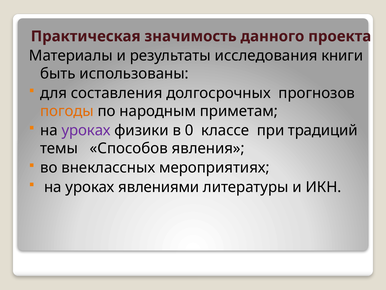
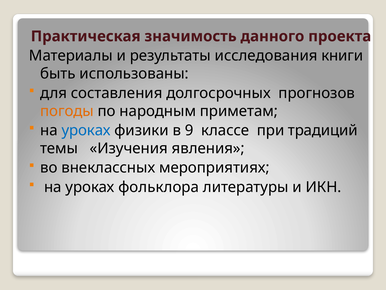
уроках colour: purple -> blue (86, 130)
0: 0 -> 9 (189, 130)
Способов: Способов -> Изучения (129, 148)
явлениями: явлениями -> фольклора (159, 187)
